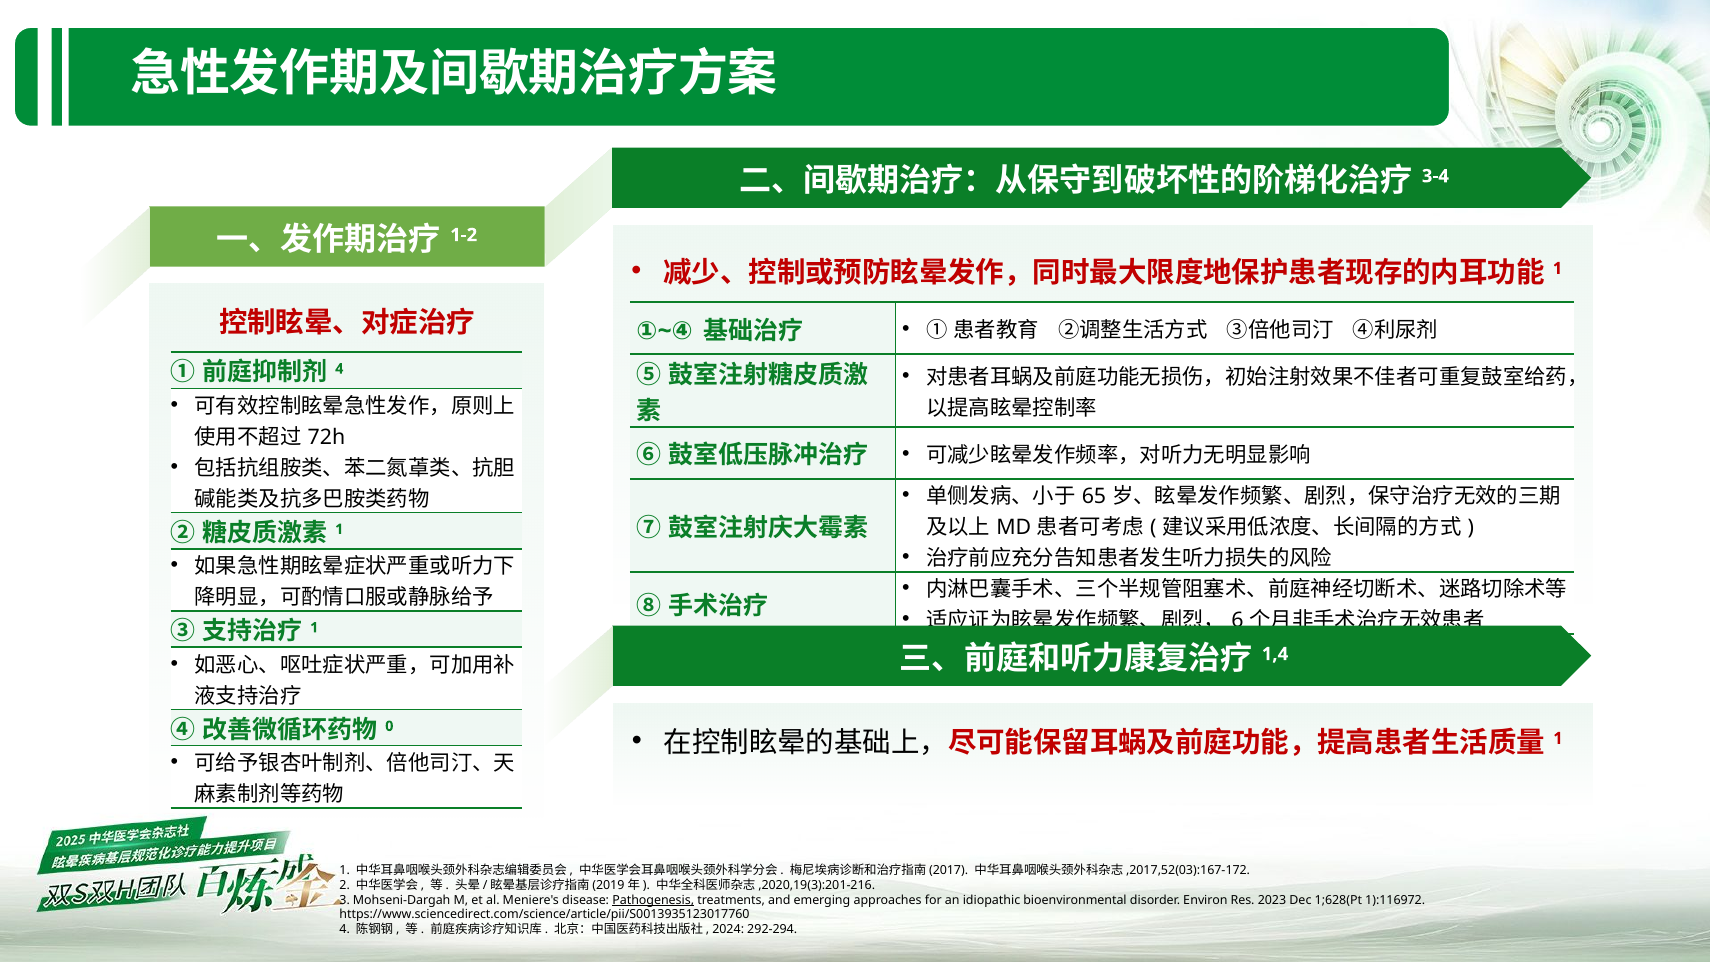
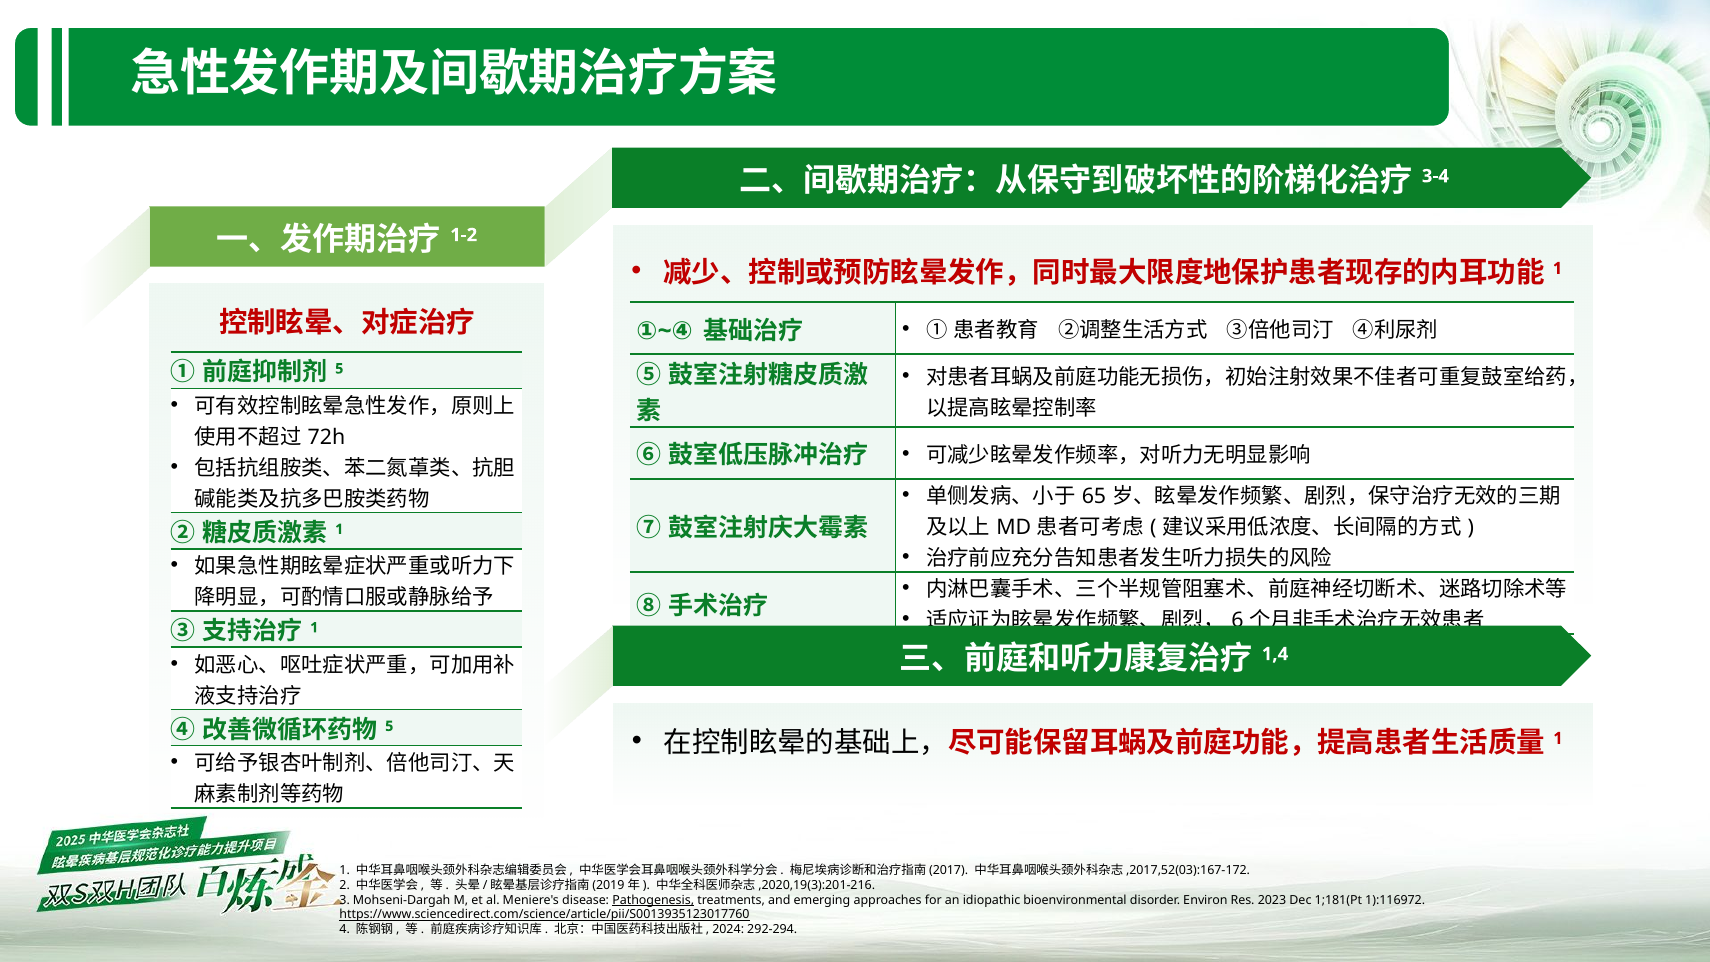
4: 4 -> 5 (339, 369)
0: 0 -> 5 (389, 726)
1;628(Pt: 1;628(Pt -> 1;181(Pt (1338, 900)
https://www.sciencedirect.com/science/article/pii/S0013935123017760 underline: none -> present (545, 915)
